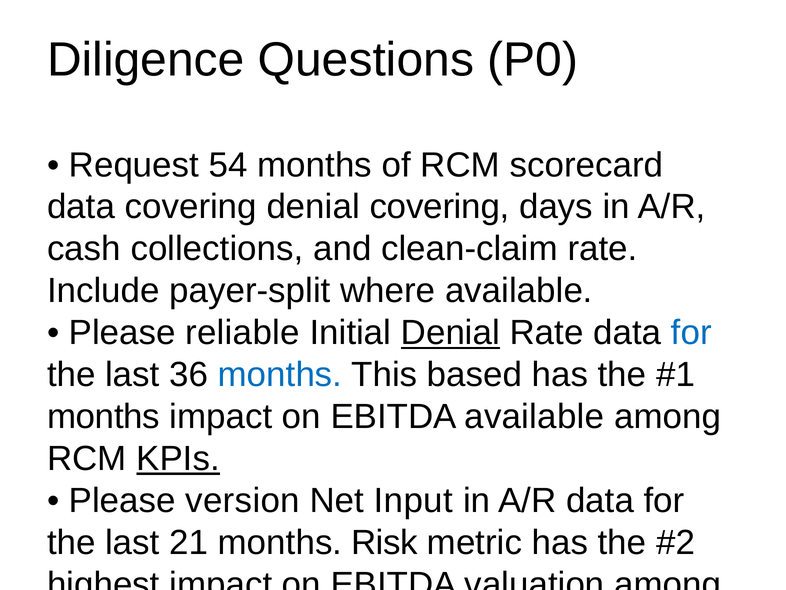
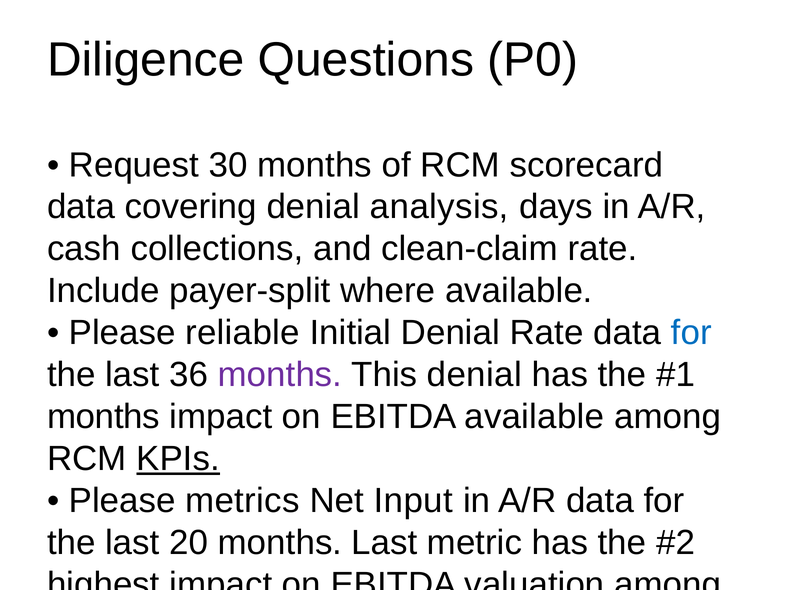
54: 54 -> 30 (228, 165)
denial covering: covering -> analysis (439, 207)
Denial underline: present -> none (450, 333)
months colour: blue -> purple (280, 374)
This based: based -> denial (474, 374)
version: version -> metrics (243, 500)
21: 21 -> 20 (189, 542)
months Risk: Risk -> Last (384, 542)
